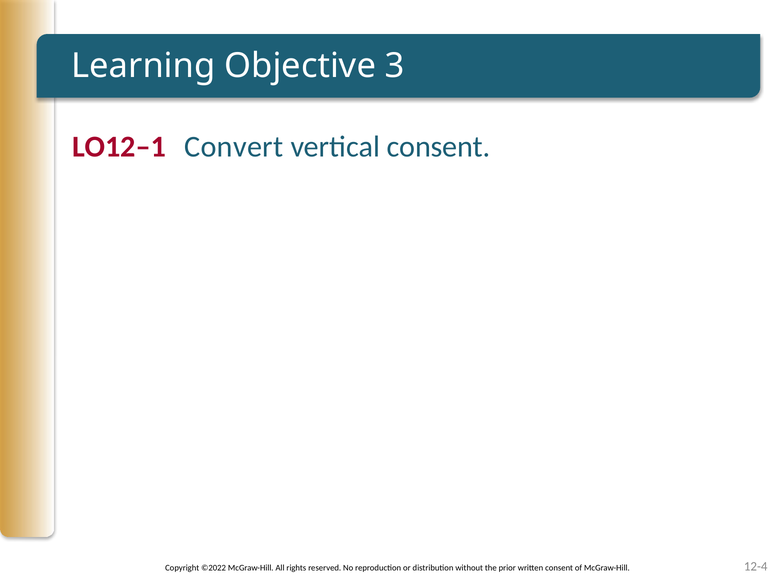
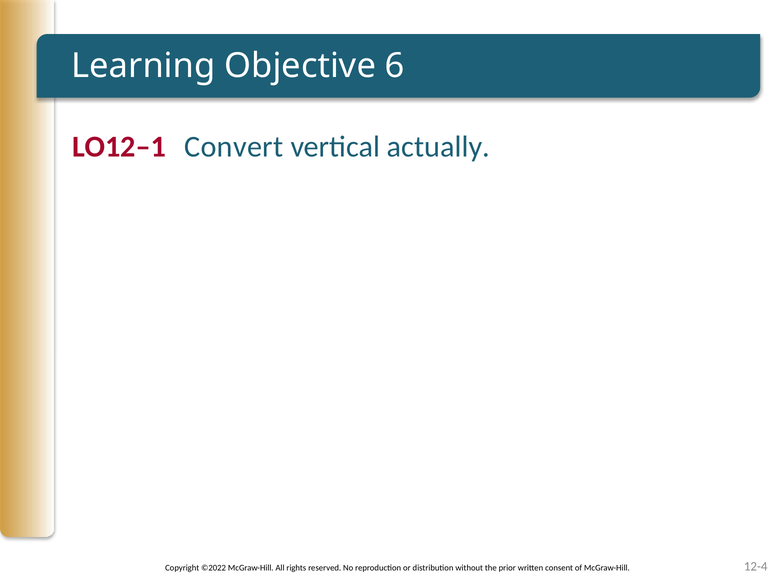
3: 3 -> 6 (395, 66)
vertical consent: consent -> actually (438, 147)
